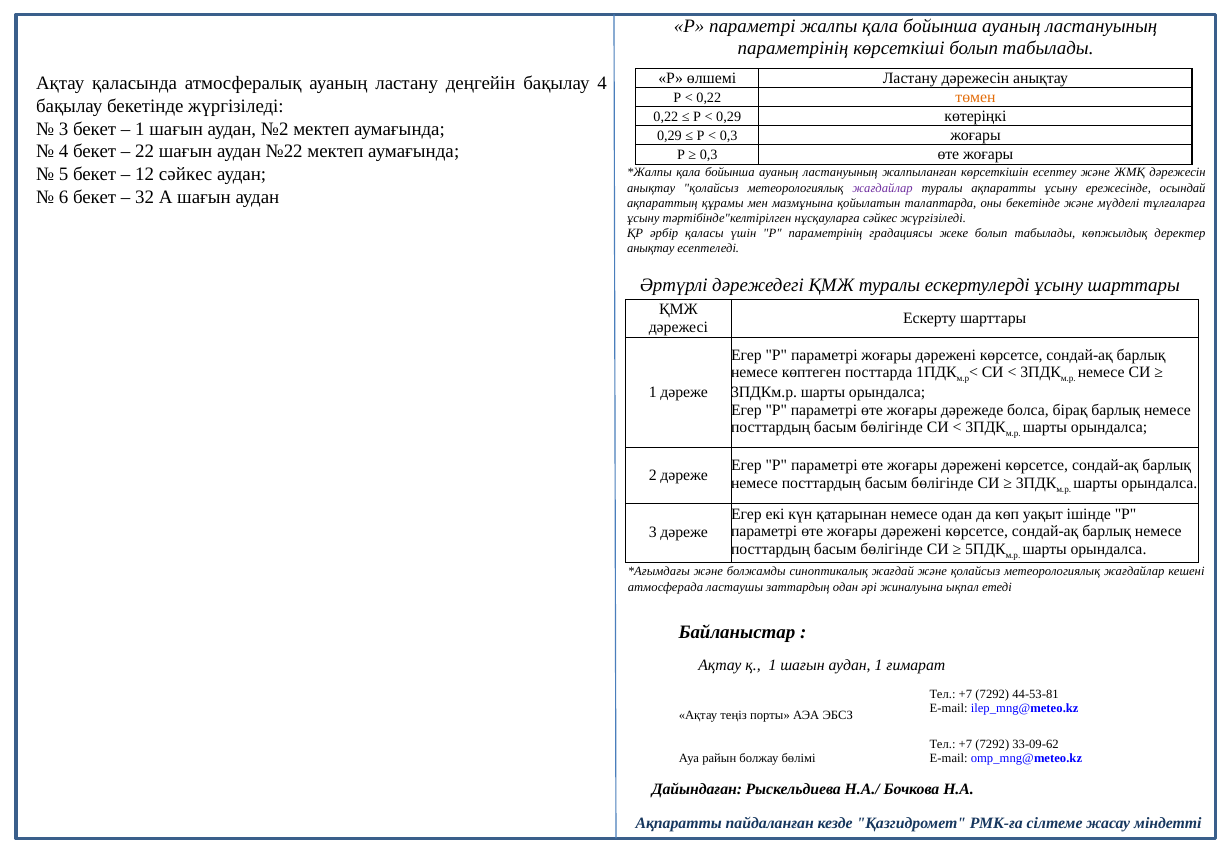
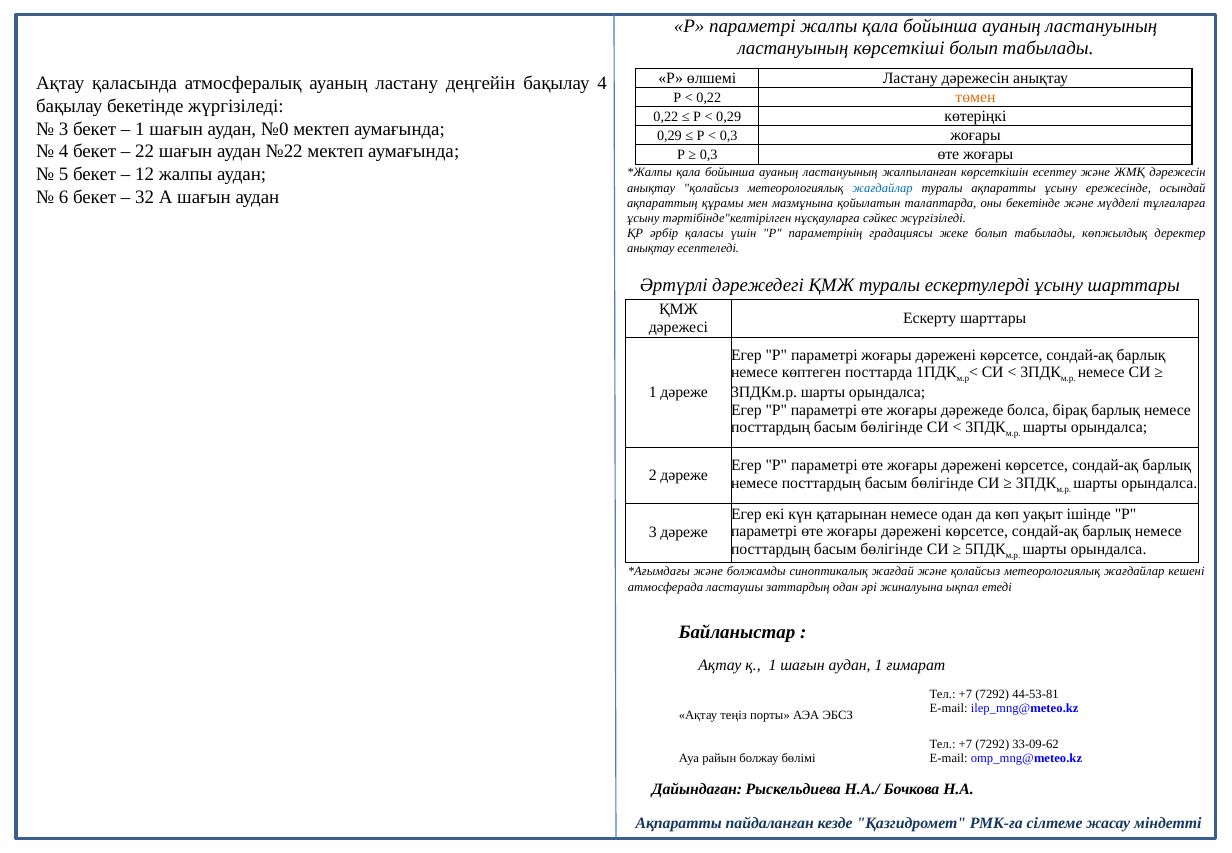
параметрінің: параметрінің -> ластануының (793, 49)
№2: №2 -> №0 (275, 129)
12 сәйкес: сәйкес -> жалпы (186, 174)
жағдайлар colour: purple -> blue (883, 188)
